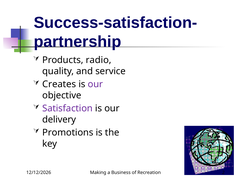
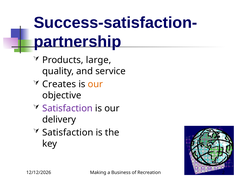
radio: radio -> large (99, 60)
our colour: purple -> orange (95, 84)
Promotions: Promotions -> Satisfaction (68, 133)
